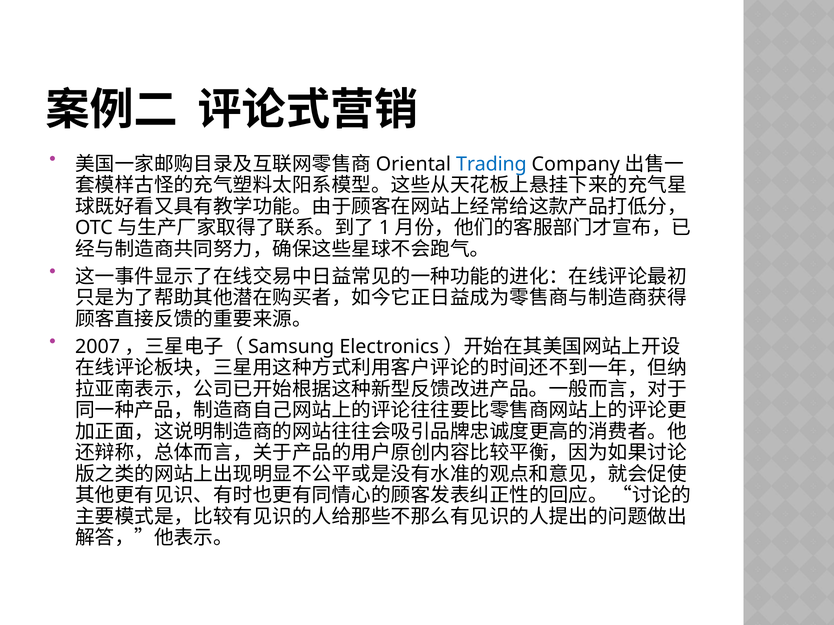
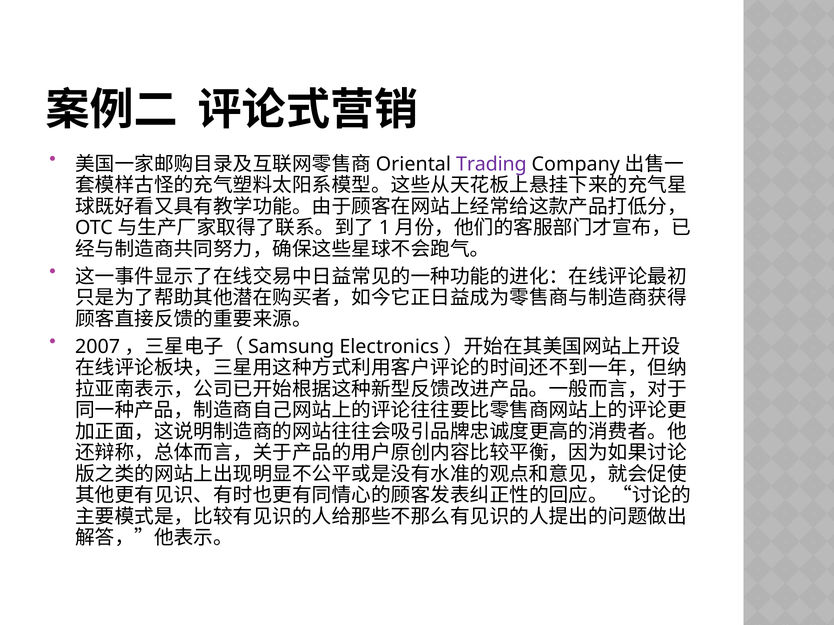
Trading colour: blue -> purple (491, 164)
